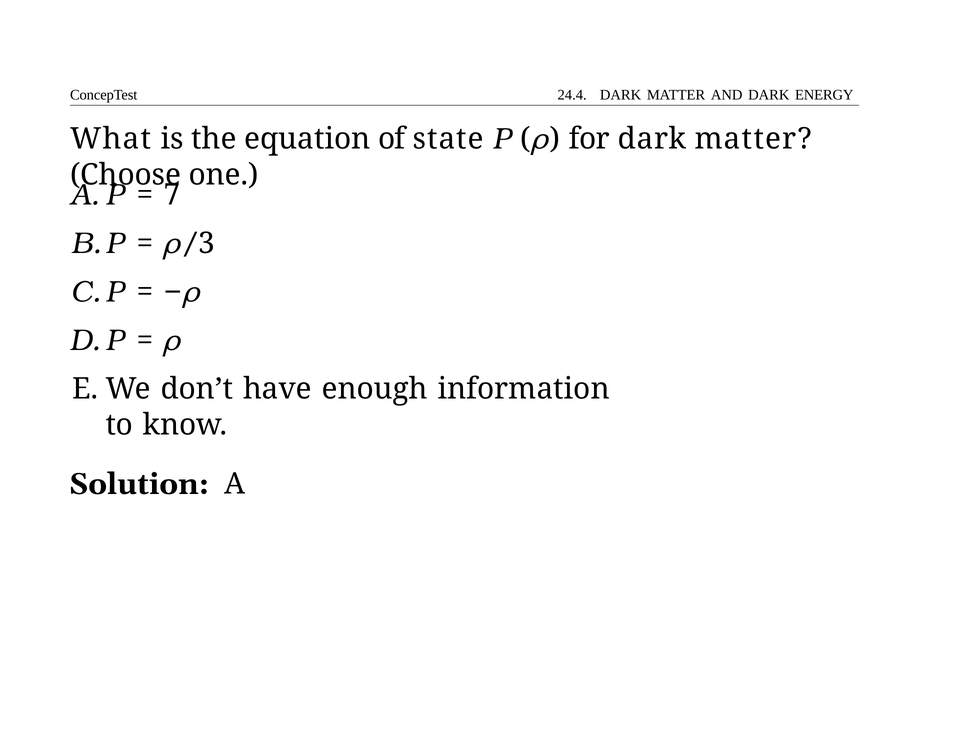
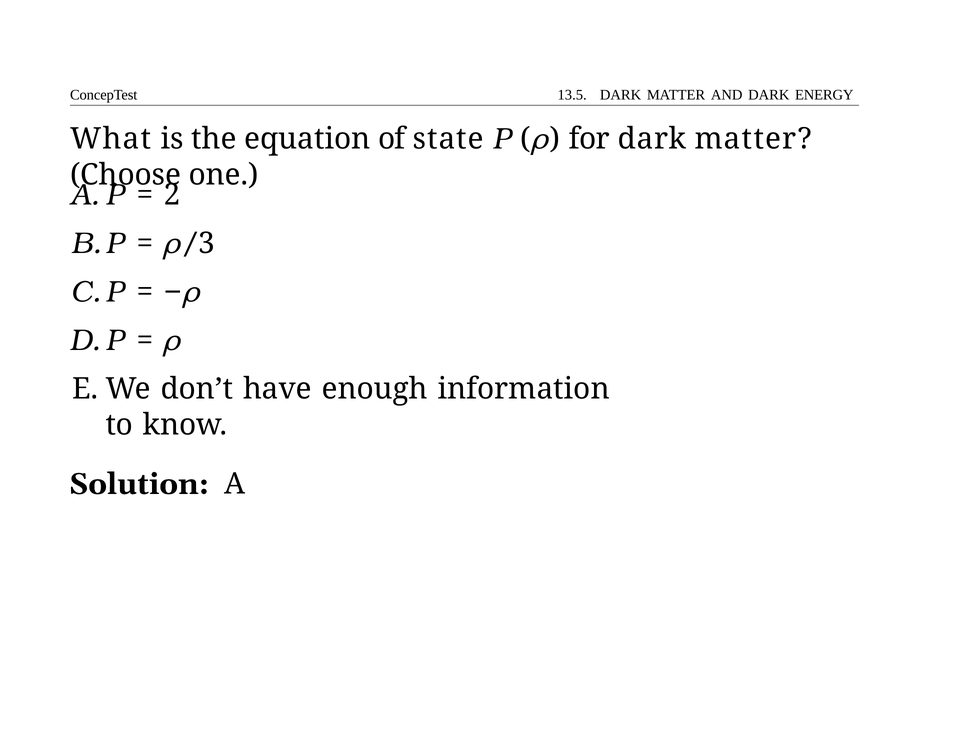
24.4: 24.4 -> 13.5 (572, 95)
7: 7 -> 2 (172, 195)
